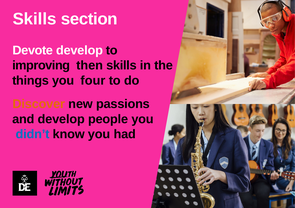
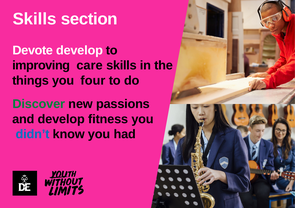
then: then -> care (90, 66)
Discover colour: orange -> green (39, 104)
people: people -> fitness (108, 119)
